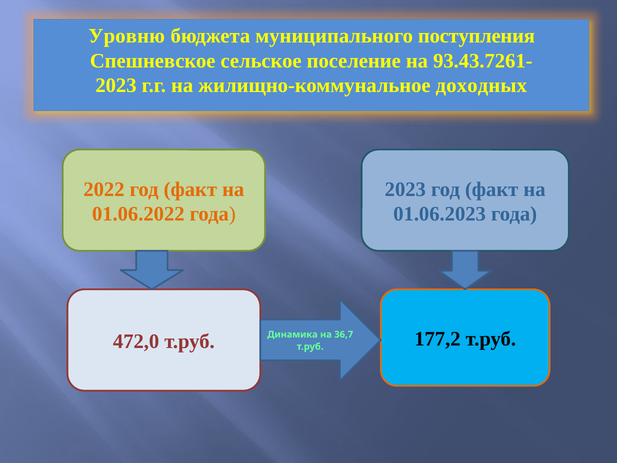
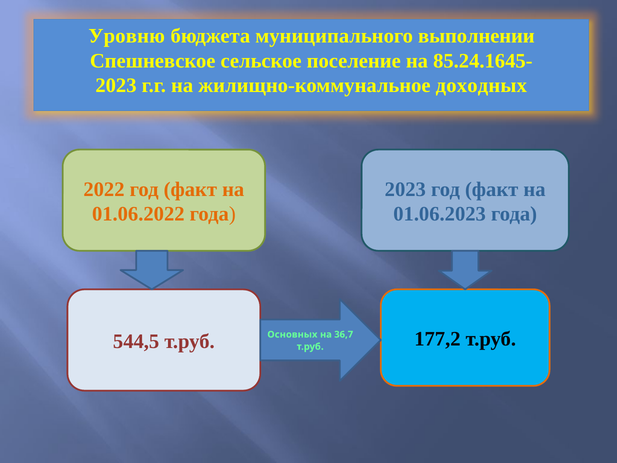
поступления: поступления -> выполнении (476, 36)
93.43.7261-: 93.43.7261- -> 85.24.1645- (483, 61)
472,0: 472,0 -> 544,5 (136, 341)
Динамика: Динамика -> Основных (292, 334)
